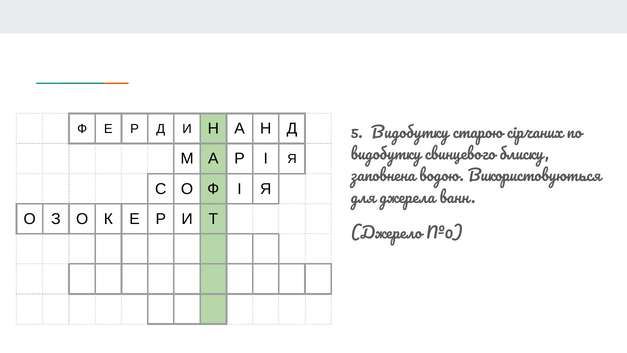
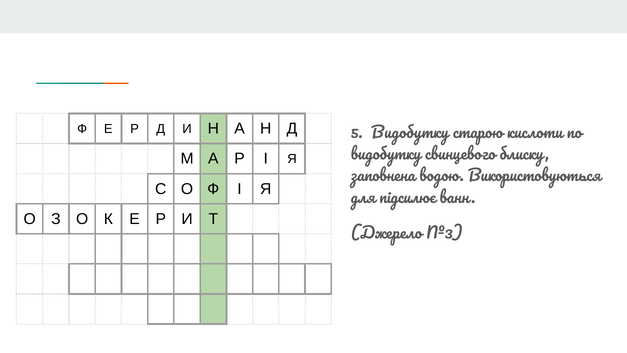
сірчаних: сірчаних -> кислоти (535, 133)
джерела: джерела -> підсилює (407, 198)
№0: №0 -> №3 (444, 233)
